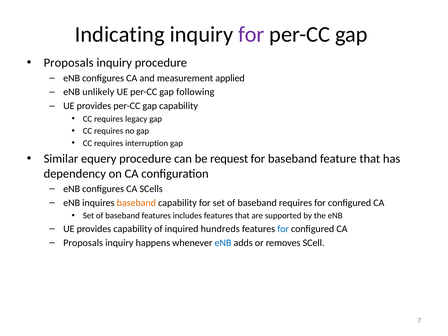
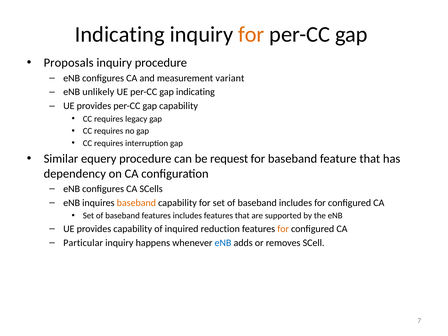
for colour: purple -> orange (251, 34)
applied: applied -> variant (230, 78)
gap following: following -> indicating (195, 92)
baseband requires: requires -> includes (296, 203)
hundreds: hundreds -> reduction (220, 229)
for colour: blue -> orange (283, 229)
Proposals: Proposals -> Particular (83, 243)
